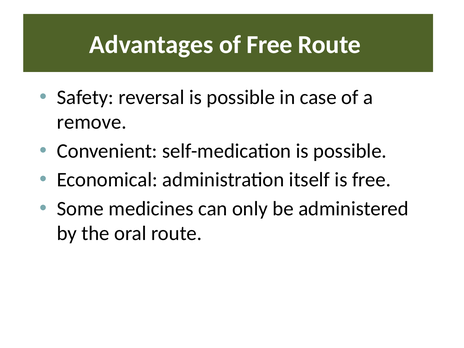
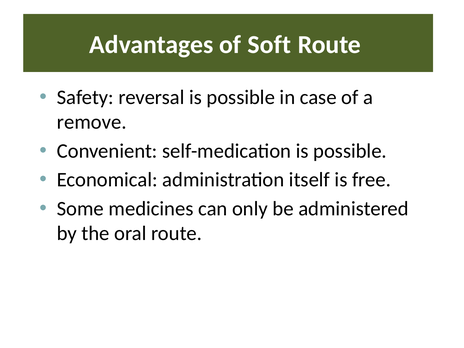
of Free: Free -> Soft (269, 45)
